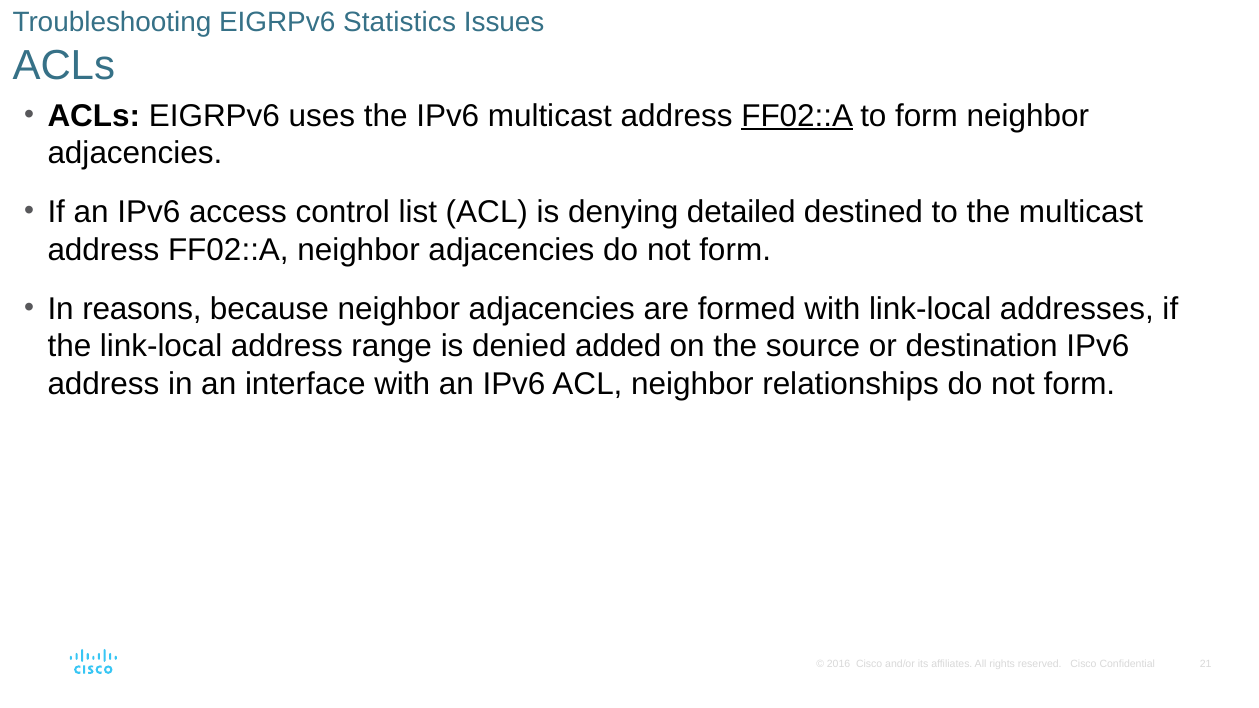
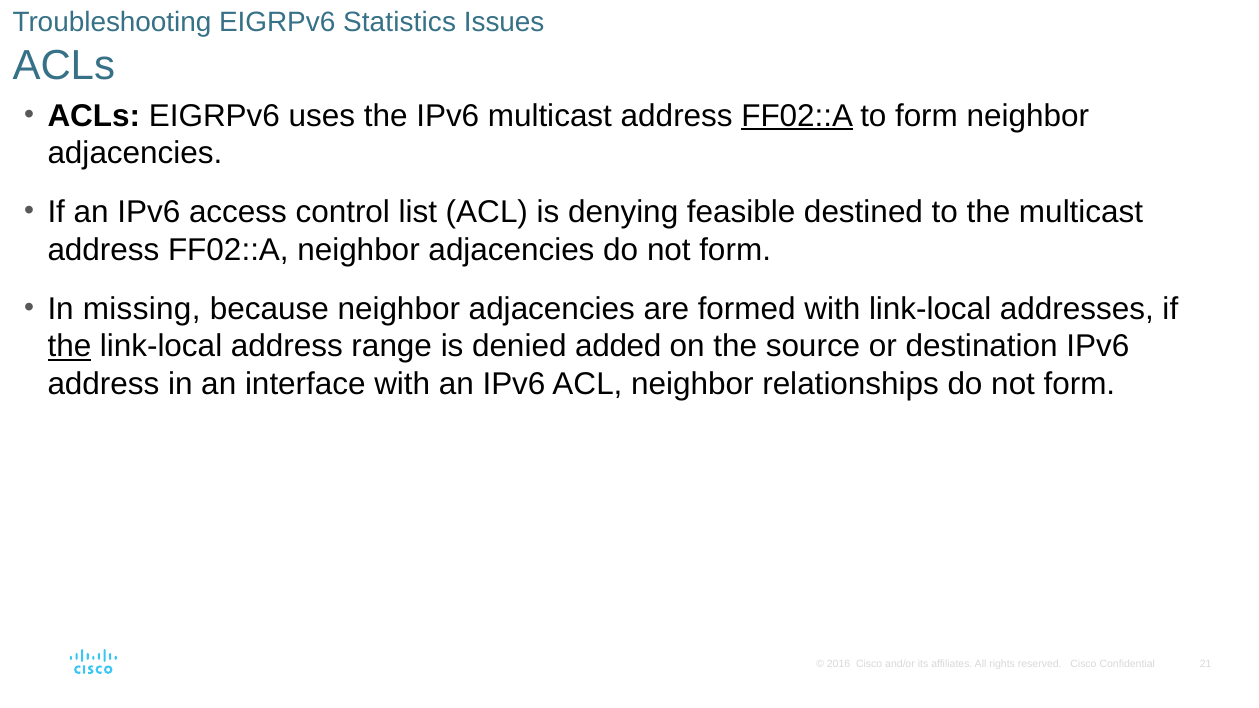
detailed: detailed -> feasible (741, 212)
reasons: reasons -> missing (142, 309)
the underline: none -> present (69, 347)
